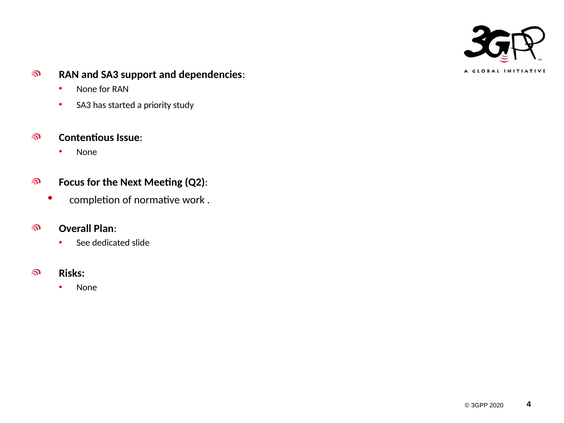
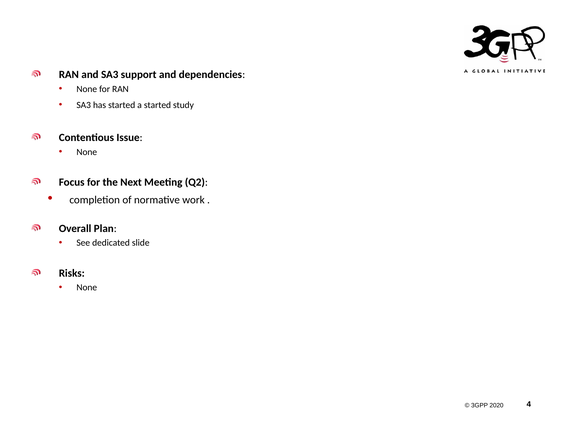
a priority: priority -> started (157, 105)
